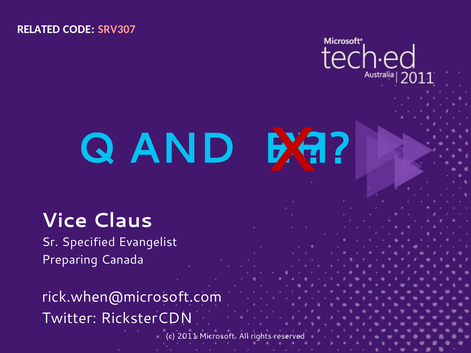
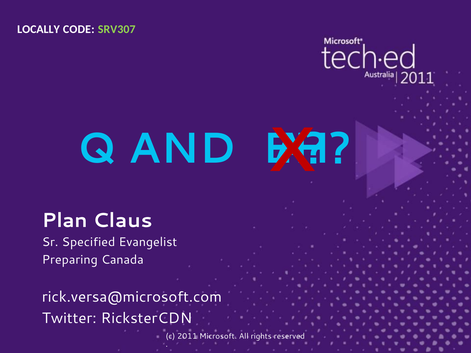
RELATED: RELATED -> LOCALLY (38, 29)
SRV307 colour: pink -> light green (117, 29)
Vice: Vice -> Plan (65, 221)
rick.when@microsoft.com: rick.when@microsoft.com -> rick.versa@microsoft.com (132, 297)
